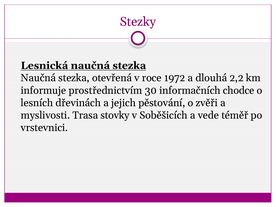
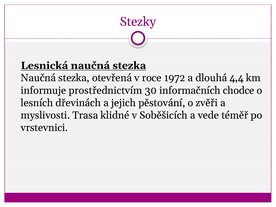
2,2: 2,2 -> 4,4 (237, 78)
stovky: stovky -> klidné (115, 115)
